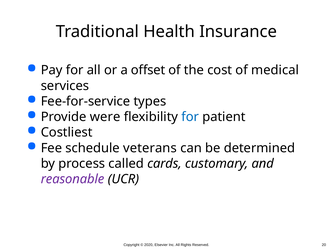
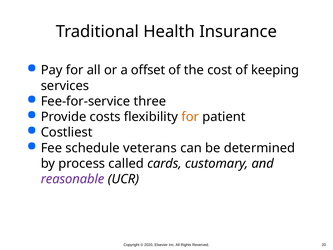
medical: medical -> keeping (275, 70)
types: types -> three (150, 101)
were: were -> costs (105, 117)
for colour: blue -> orange (190, 117)
